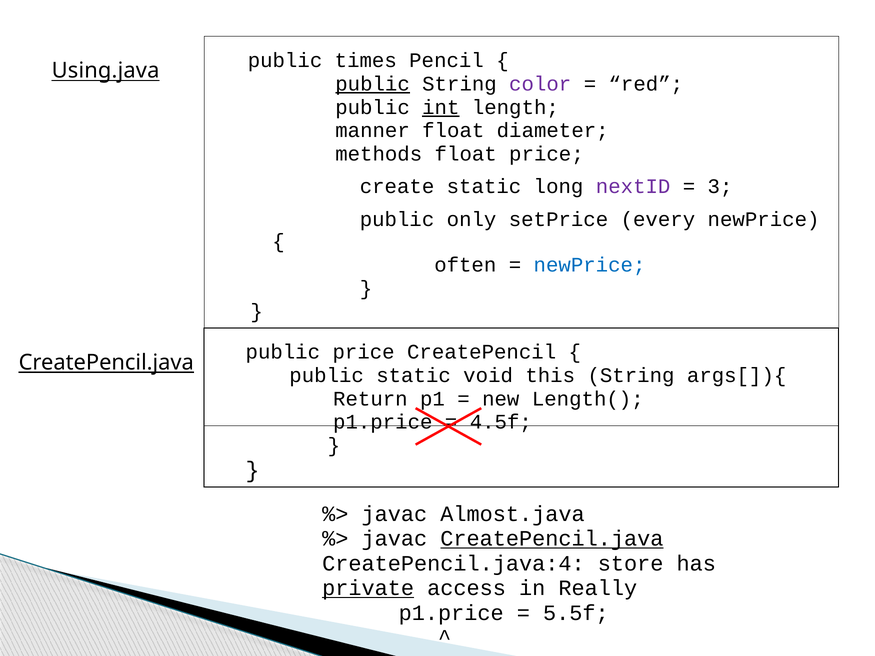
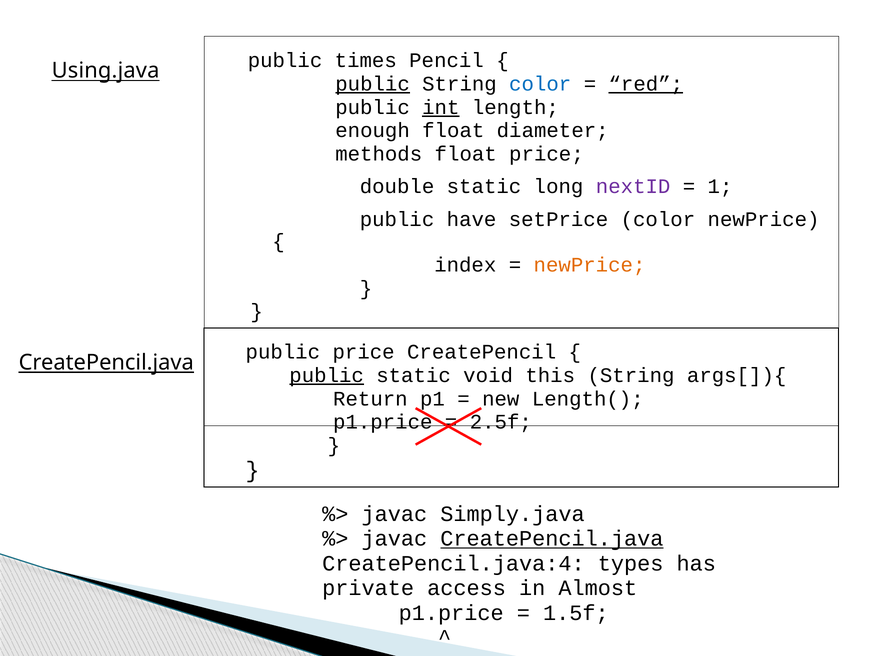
color colour: purple -> blue (540, 84)
red underline: none -> present (646, 84)
manner: manner -> enough (373, 131)
create: create -> double (397, 187)
3: 3 -> 1 (720, 187)
only: only -> have (472, 219)
setPrice every: every -> color (658, 219)
often: often -> index (465, 265)
newPrice colour: blue -> orange (590, 265)
public underline: none -> present (327, 376)
4.5f: 4.5f -> 2.5f (501, 422)
Almost.java: Almost.java -> Simply.java (512, 514)
store: store -> types (631, 564)
private underline: present -> none (368, 588)
Really: Really -> Almost (598, 588)
5.5f: 5.5f -> 1.5f (576, 613)
